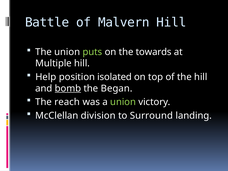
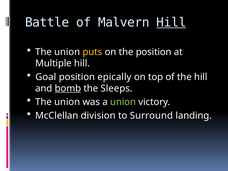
Hill underline: none -> present (171, 22)
puts colour: light green -> yellow (92, 52)
the towards: towards -> position (154, 52)
Help: Help -> Goal (46, 77)
isolated: isolated -> epically (114, 77)
Began: Began -> Sleeps (117, 88)
reach: reach -> union (67, 102)
